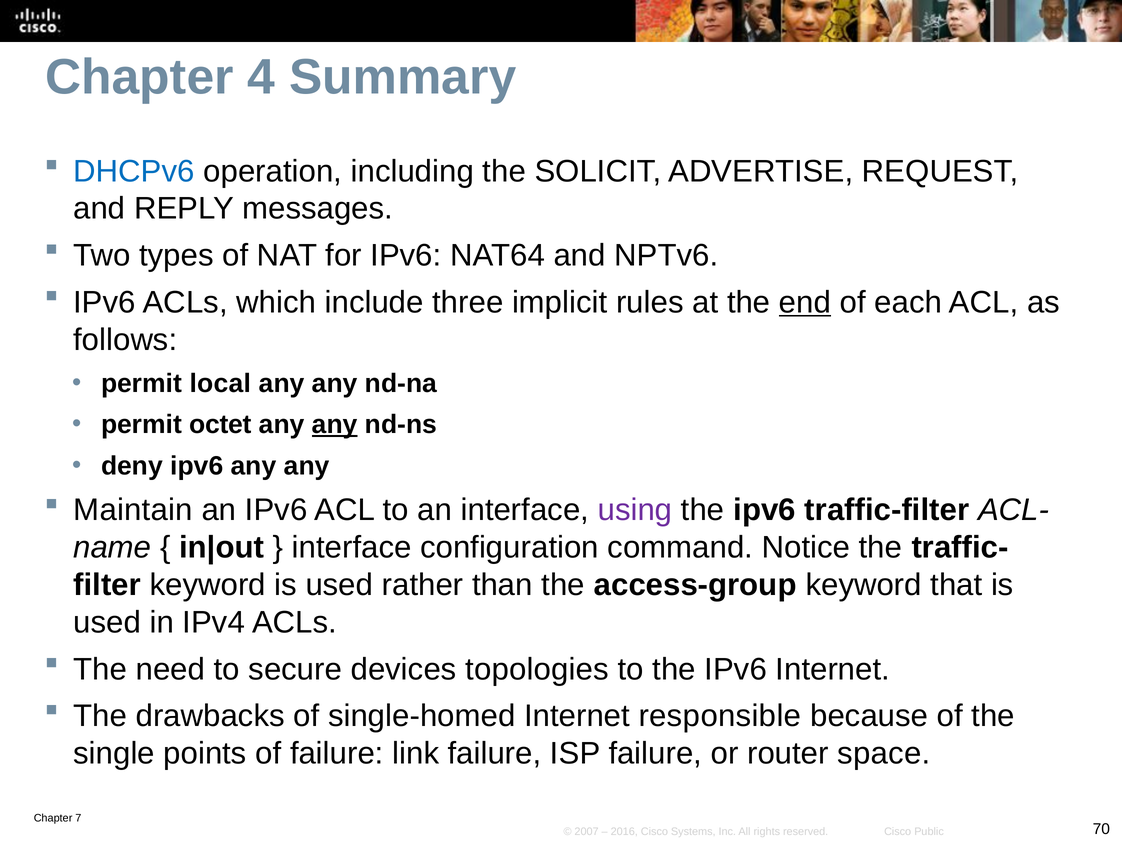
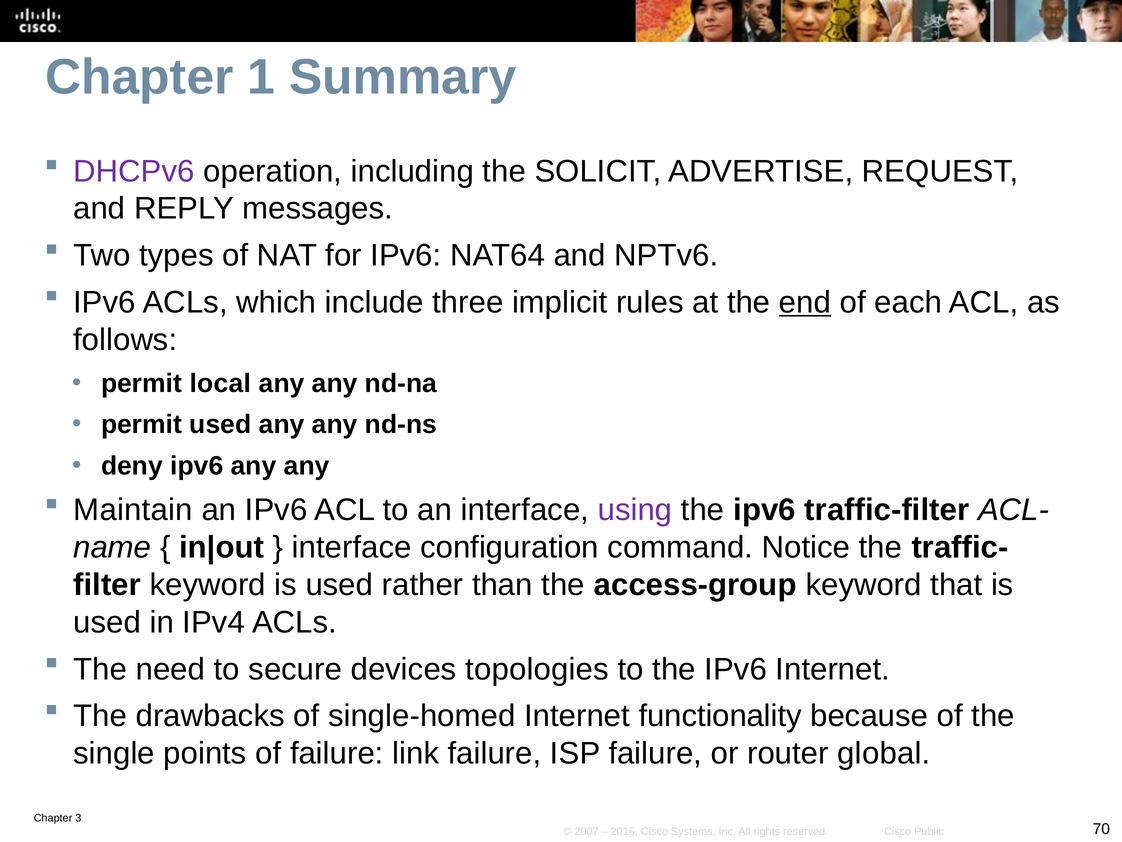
4: 4 -> 1 (261, 77)
DHCPv6 colour: blue -> purple (134, 171)
permit octet: octet -> used (220, 424)
any underline: present -> none (335, 424)
responsible: responsible -> functionality (720, 716)
space: space -> global (884, 753)
7: 7 -> 3 (78, 818)
